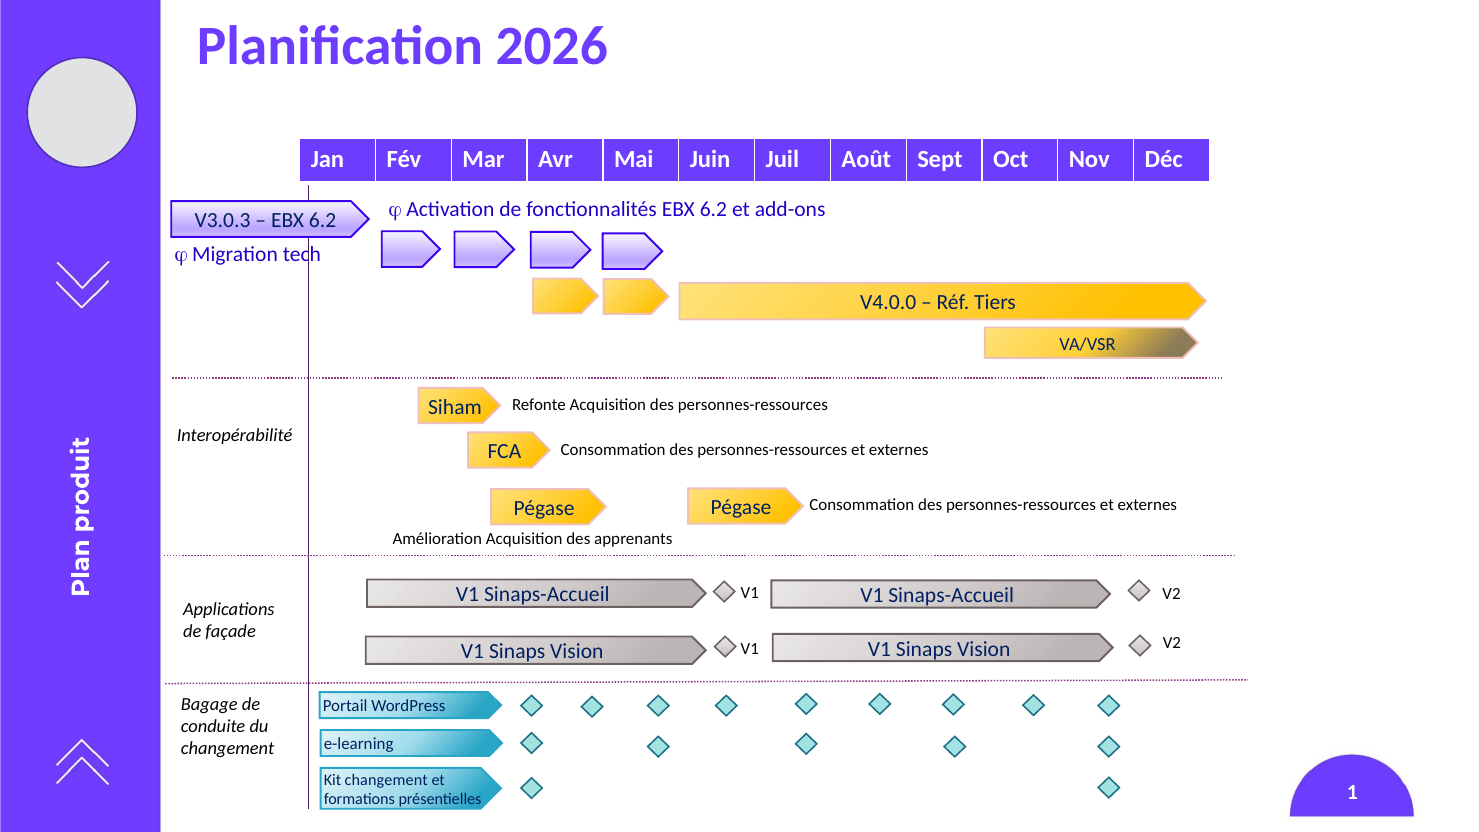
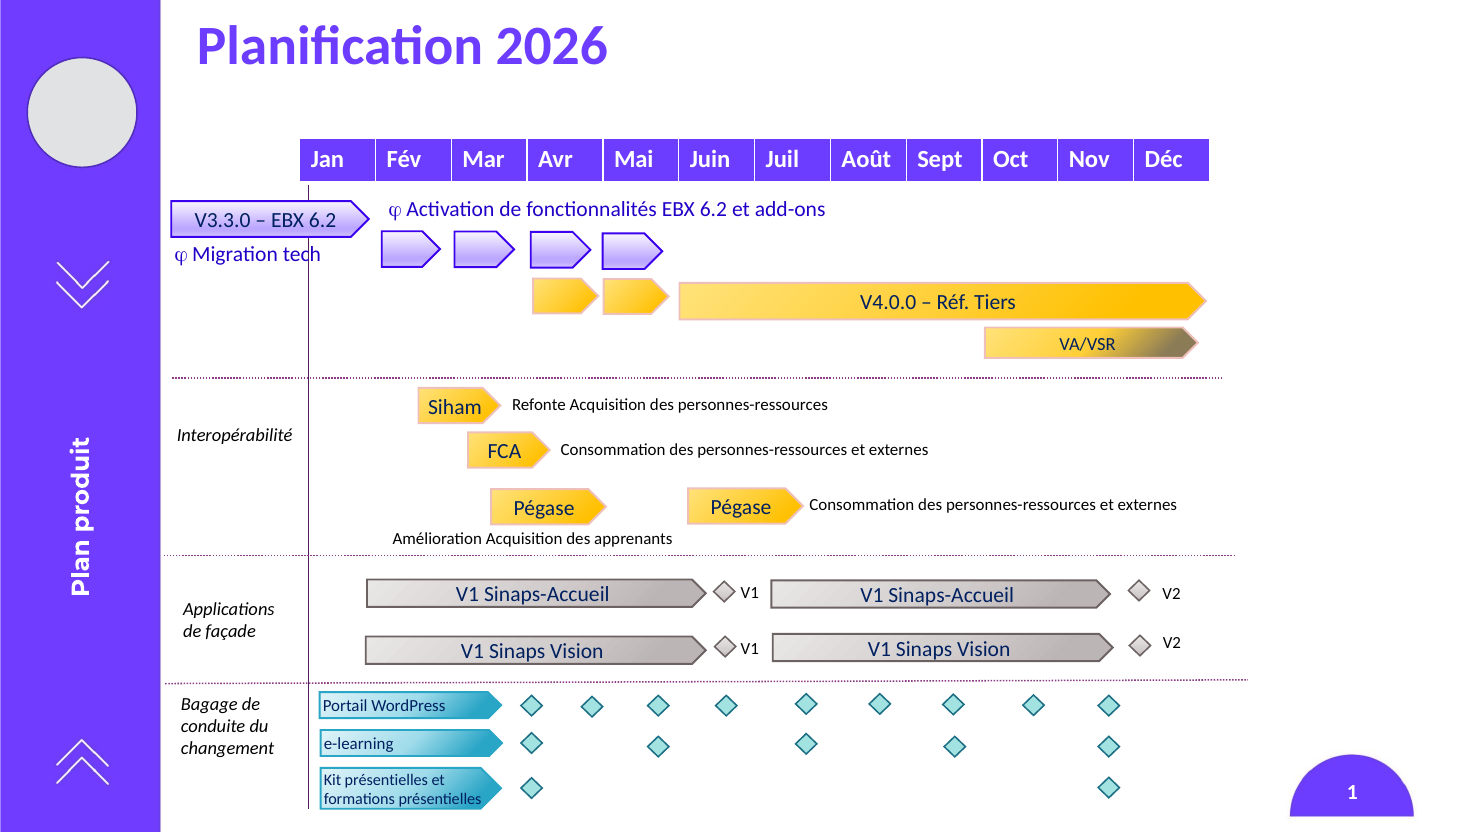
V3.0.3: V3.0.3 -> V3.3.0 (223, 220)
Kit changement: changement -> présentielles (386, 780)
